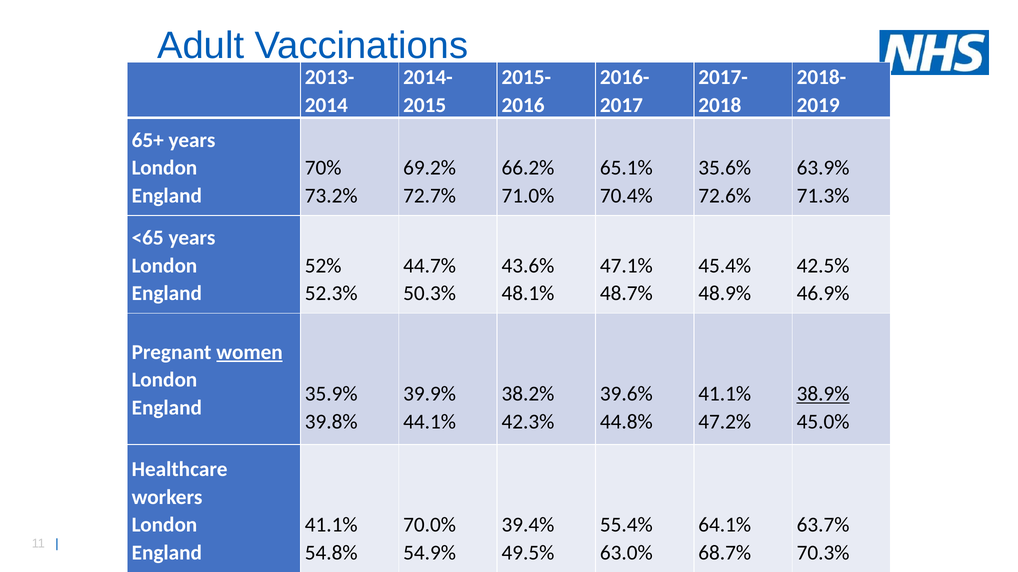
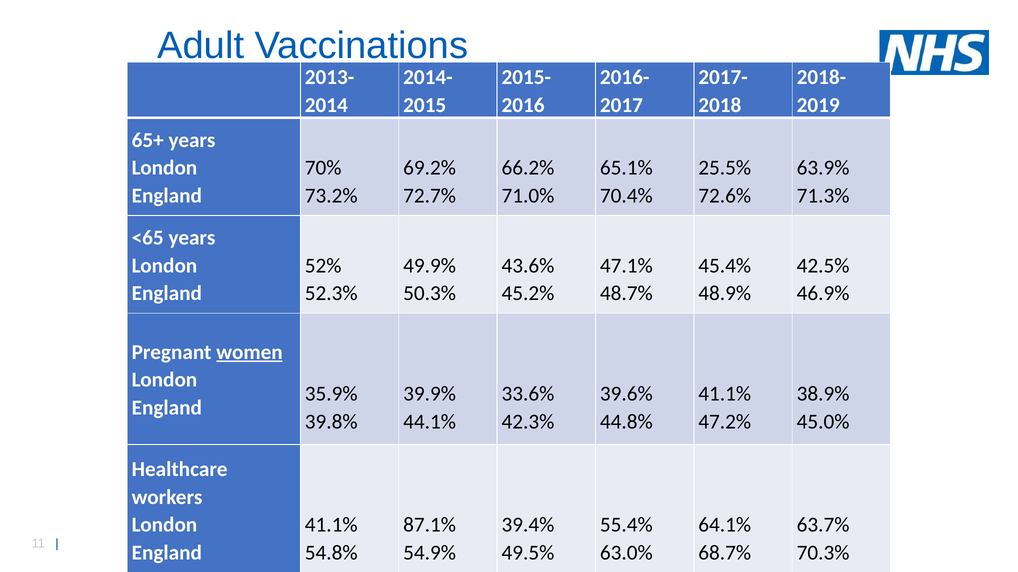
35.6%: 35.6% -> 25.5% (725, 168)
44.7%: 44.7% -> 49.9% (430, 266)
48.1%: 48.1% -> 45.2% (528, 294)
38.2%: 38.2% -> 33.6% (528, 394)
38.9% underline: present -> none (823, 394)
70.0%: 70.0% -> 87.1% (430, 526)
